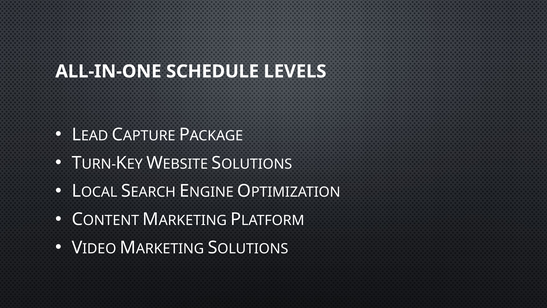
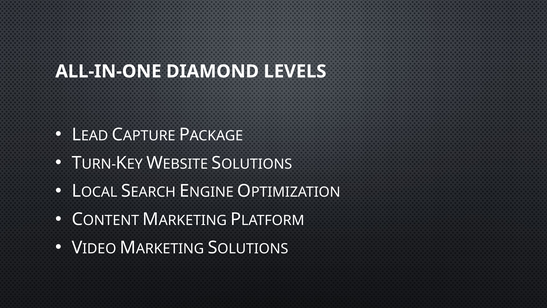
SCHEDULE: SCHEDULE -> DIAMOND (213, 71)
